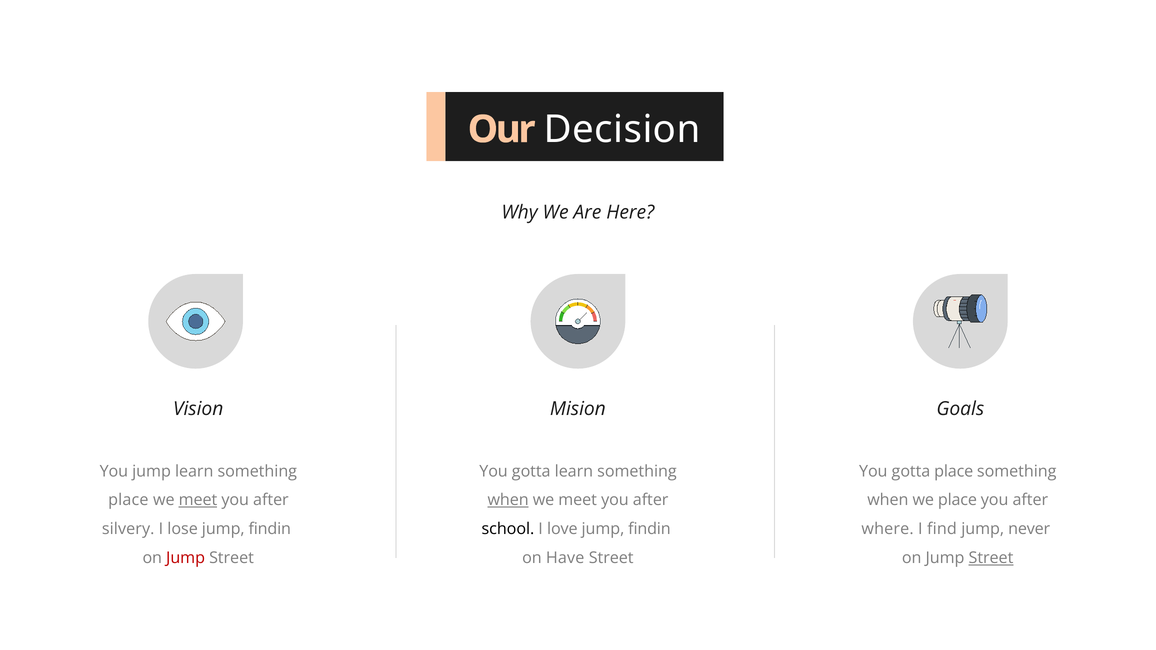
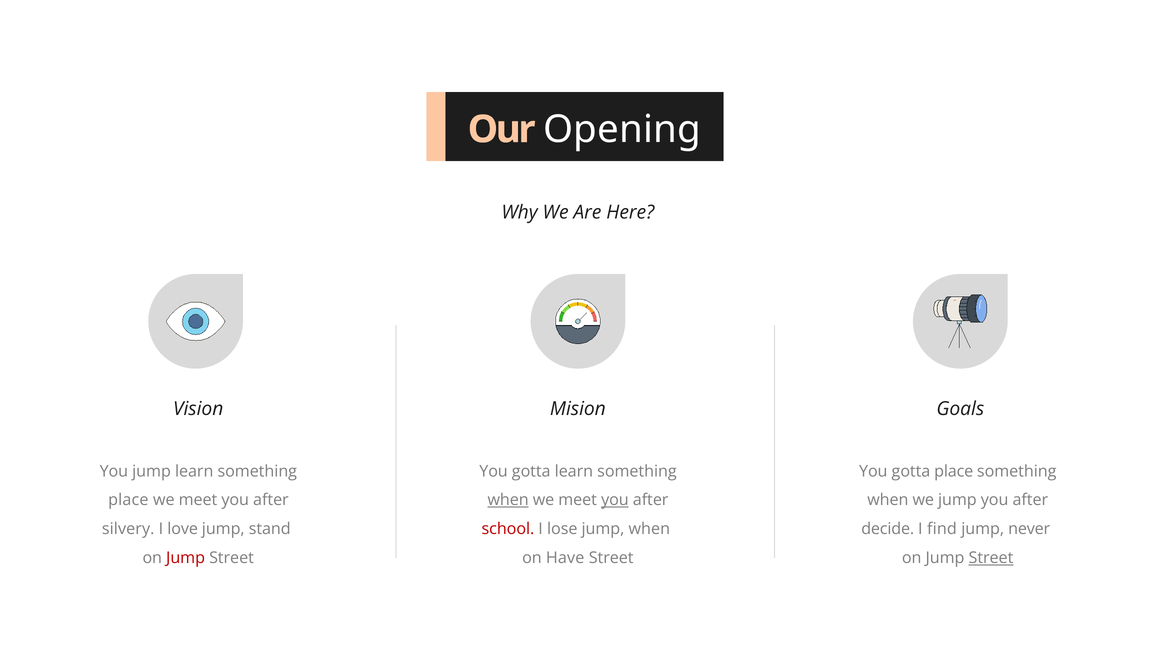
Decision: Decision -> Opening (622, 130)
meet underline: present -> none (198, 500)
you underline: none -> present (615, 500)
we place: place -> jump (957, 500)
lose: lose -> love (183, 529)
findin: findin -> stand (270, 529)
school colour: black -> red (508, 529)
love: love -> lose (562, 529)
findin: findin -> when (649, 529)
where: where -> decide (888, 529)
